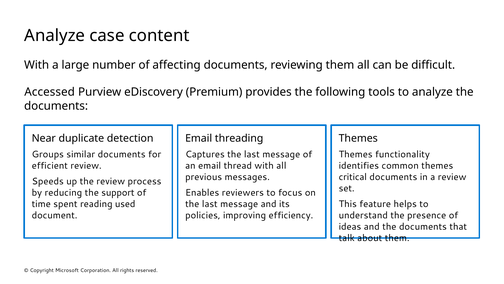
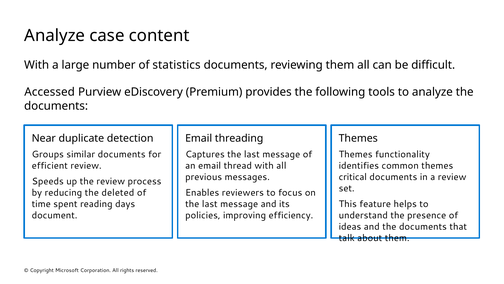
affecting: affecting -> statistics (177, 65)
support: support -> deleted (118, 192)
used: used -> days (125, 204)
